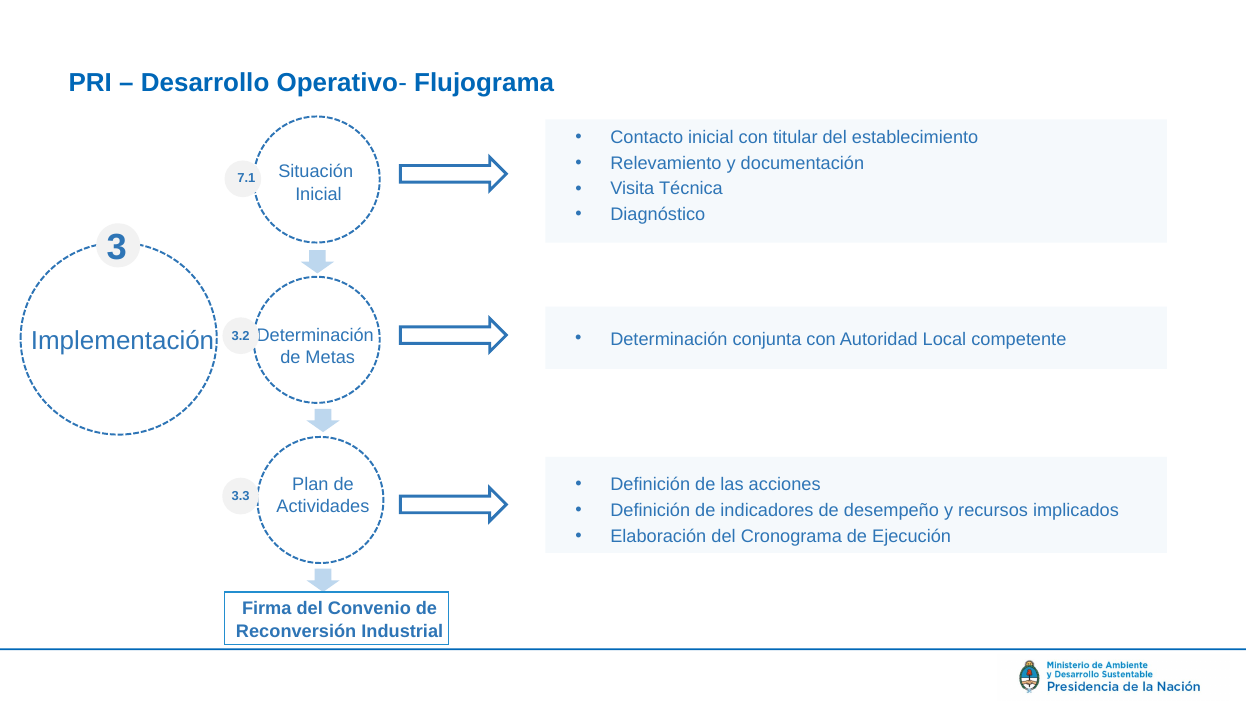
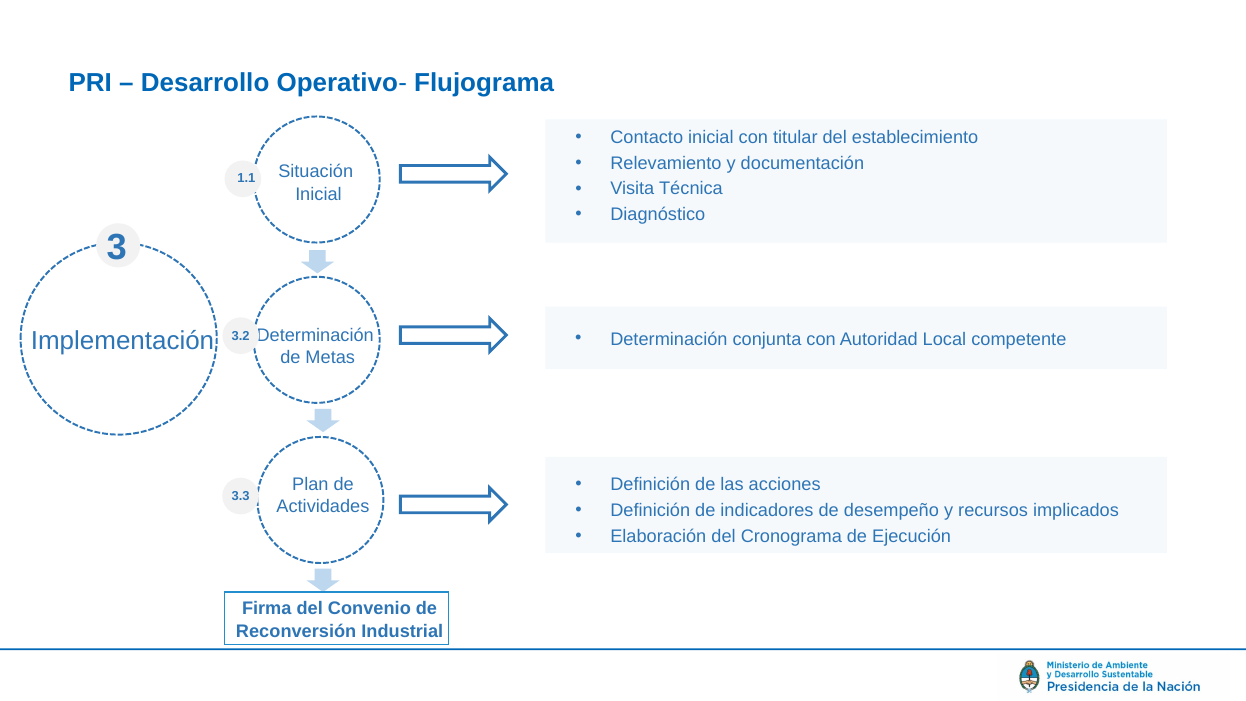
7.1: 7.1 -> 1.1 (246, 178)
